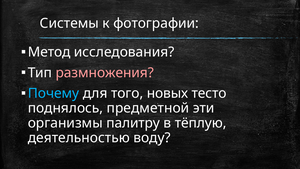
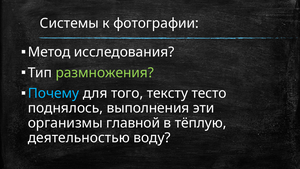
размножения colour: pink -> light green (105, 73)
новых: новых -> тексту (167, 93)
предметной: предметной -> выполнения (148, 108)
палитру: палитру -> главной (133, 123)
